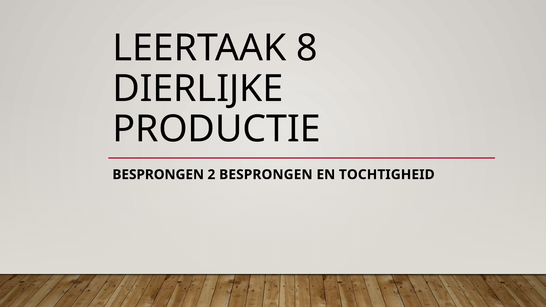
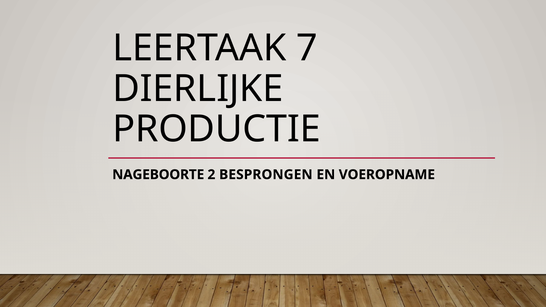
8: 8 -> 7 (307, 48)
BESPRONGEN: BESPRONGEN -> NAGEBOORTE (158, 175)
TOCHTIGHEID: TOCHTIGHEID -> VOEROPNAME (387, 175)
